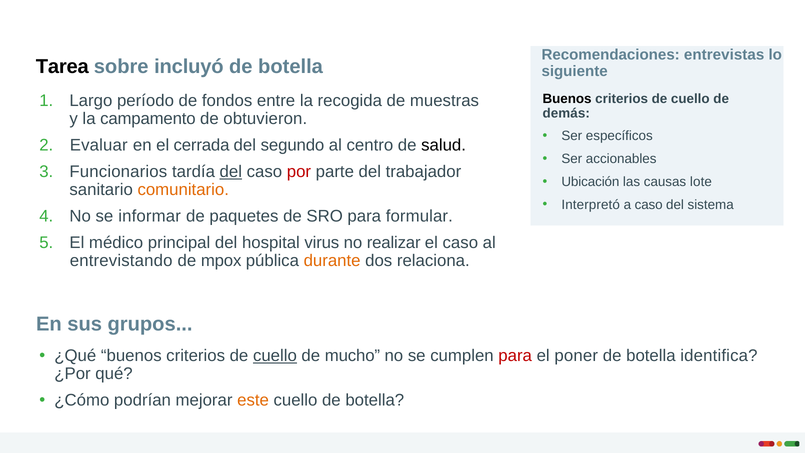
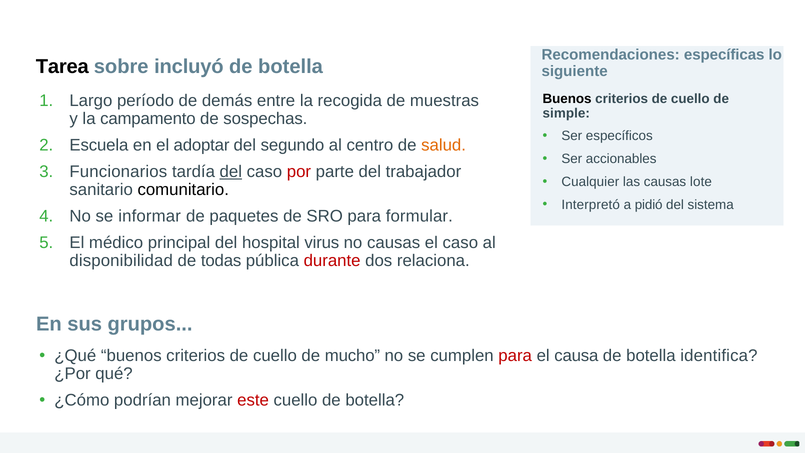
entrevistas: entrevistas -> específicas (724, 55)
fondos: fondos -> demás (227, 100)
demás: demás -> simple (566, 113)
obtuvieron: obtuvieron -> sospechas (265, 119)
Evaluar: Evaluar -> Escuela (99, 145)
cerrada: cerrada -> adoptar (202, 145)
salud colour: black -> orange (444, 145)
Ubicación: Ubicación -> Cualquier (590, 182)
comunitario colour: orange -> black (183, 190)
a caso: caso -> pidió (649, 205)
no realizar: realizar -> causas (394, 243)
entrevistando: entrevistando -> disponibilidad (121, 261)
mpox: mpox -> todas (221, 261)
durante colour: orange -> red (332, 261)
cuello underline: present -> none (275, 356)
poner: poner -> causa (576, 356)
este colour: orange -> red (253, 400)
